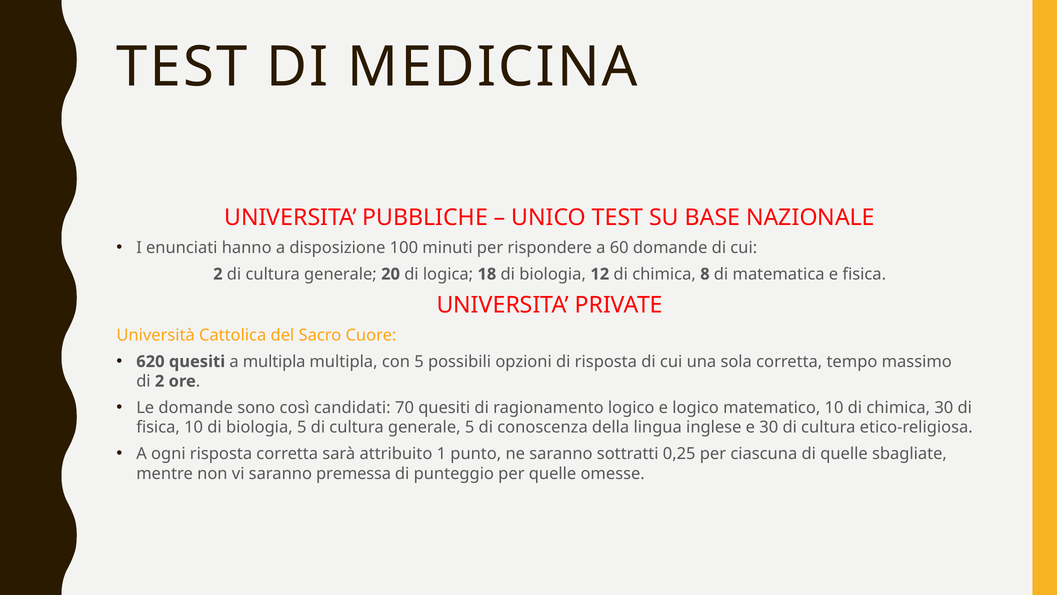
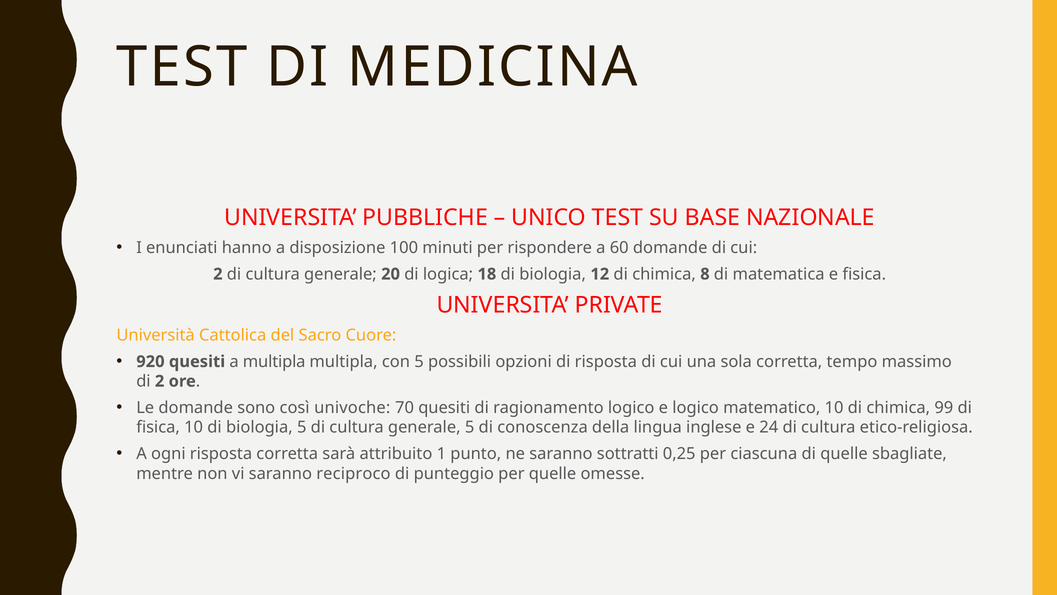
620: 620 -> 920 (150, 361)
candidati: candidati -> univoche (352, 407)
chimica 30: 30 -> 99 (944, 407)
e 30: 30 -> 24 (769, 427)
premessa: premessa -> reciproco (353, 473)
